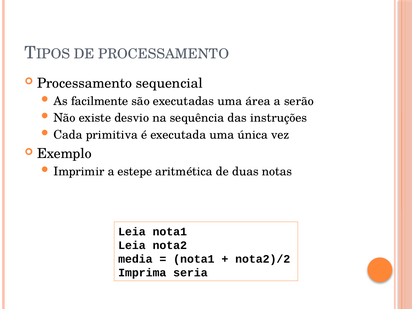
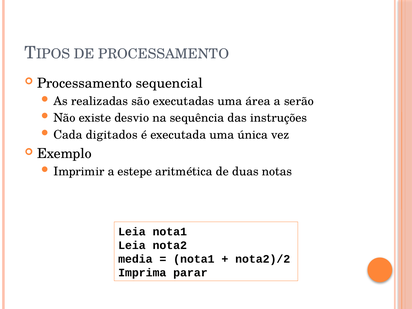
facilmente: facilmente -> realizadas (100, 101)
primitiva: primitiva -> digitados (112, 135)
seria: seria -> parar (190, 273)
